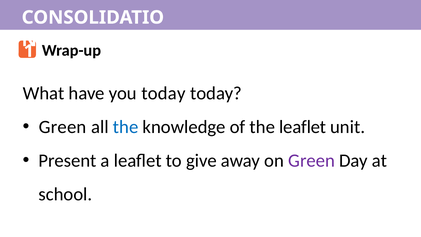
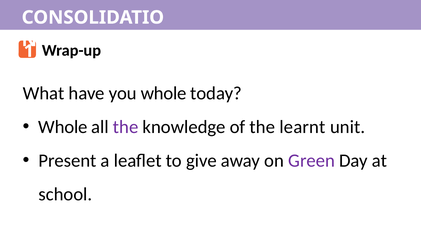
you today: today -> whole (164, 93)
Green: Green -> Whole (63, 127)
the colour: blue -> purple (126, 127)
the leaflet: leaflet -> learnt (302, 127)
